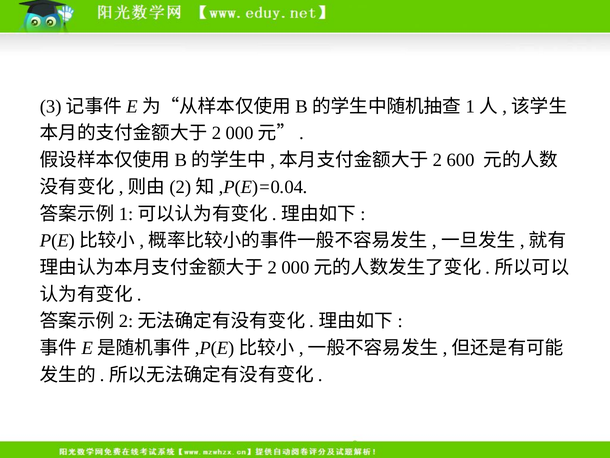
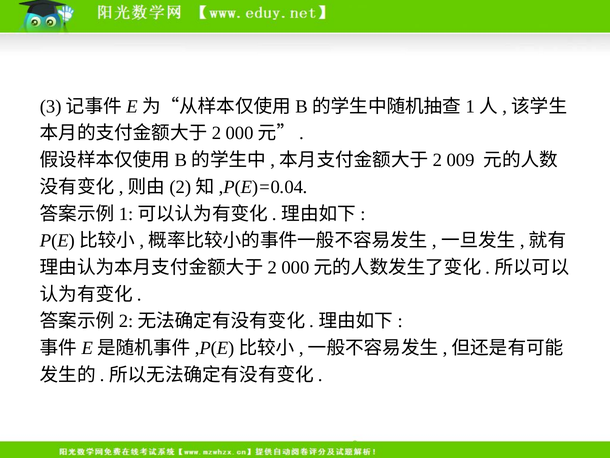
600: 600 -> 009 (460, 160)
